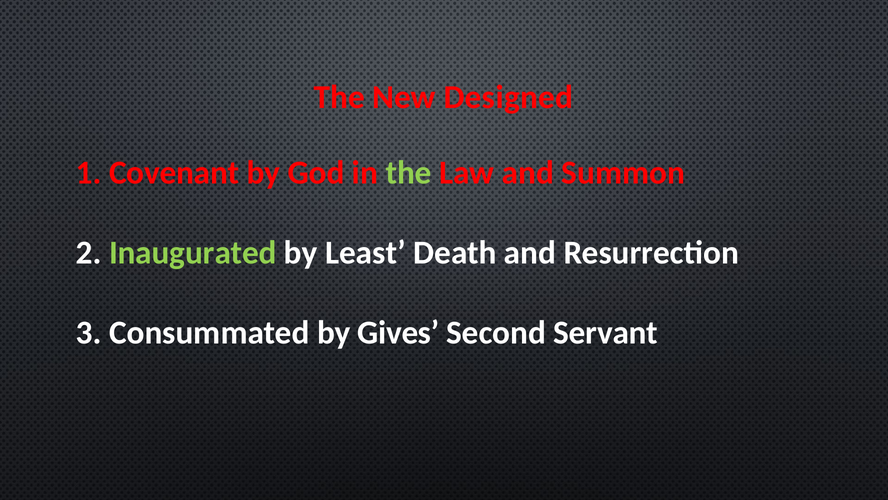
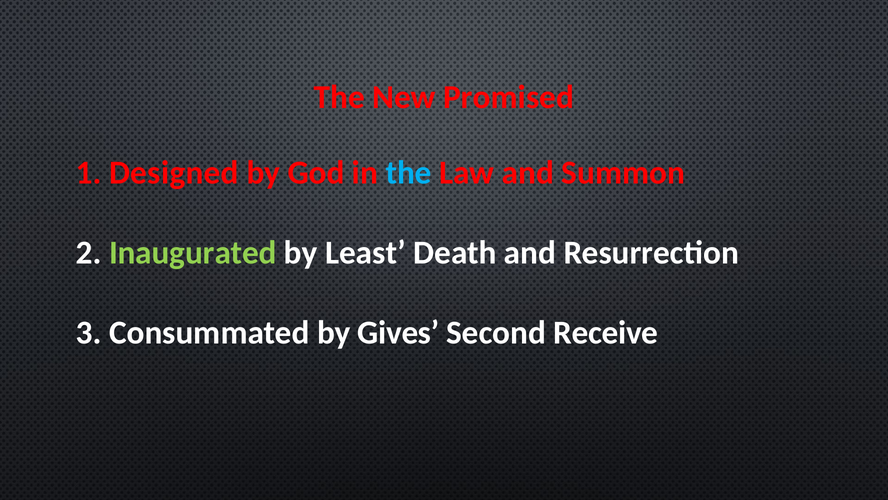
Designed: Designed -> Promised (509, 97)
Covenant: Covenant -> Designed (174, 173)
the colour: light green -> light blue (409, 173)
Servant: Servant -> Receive (606, 332)
